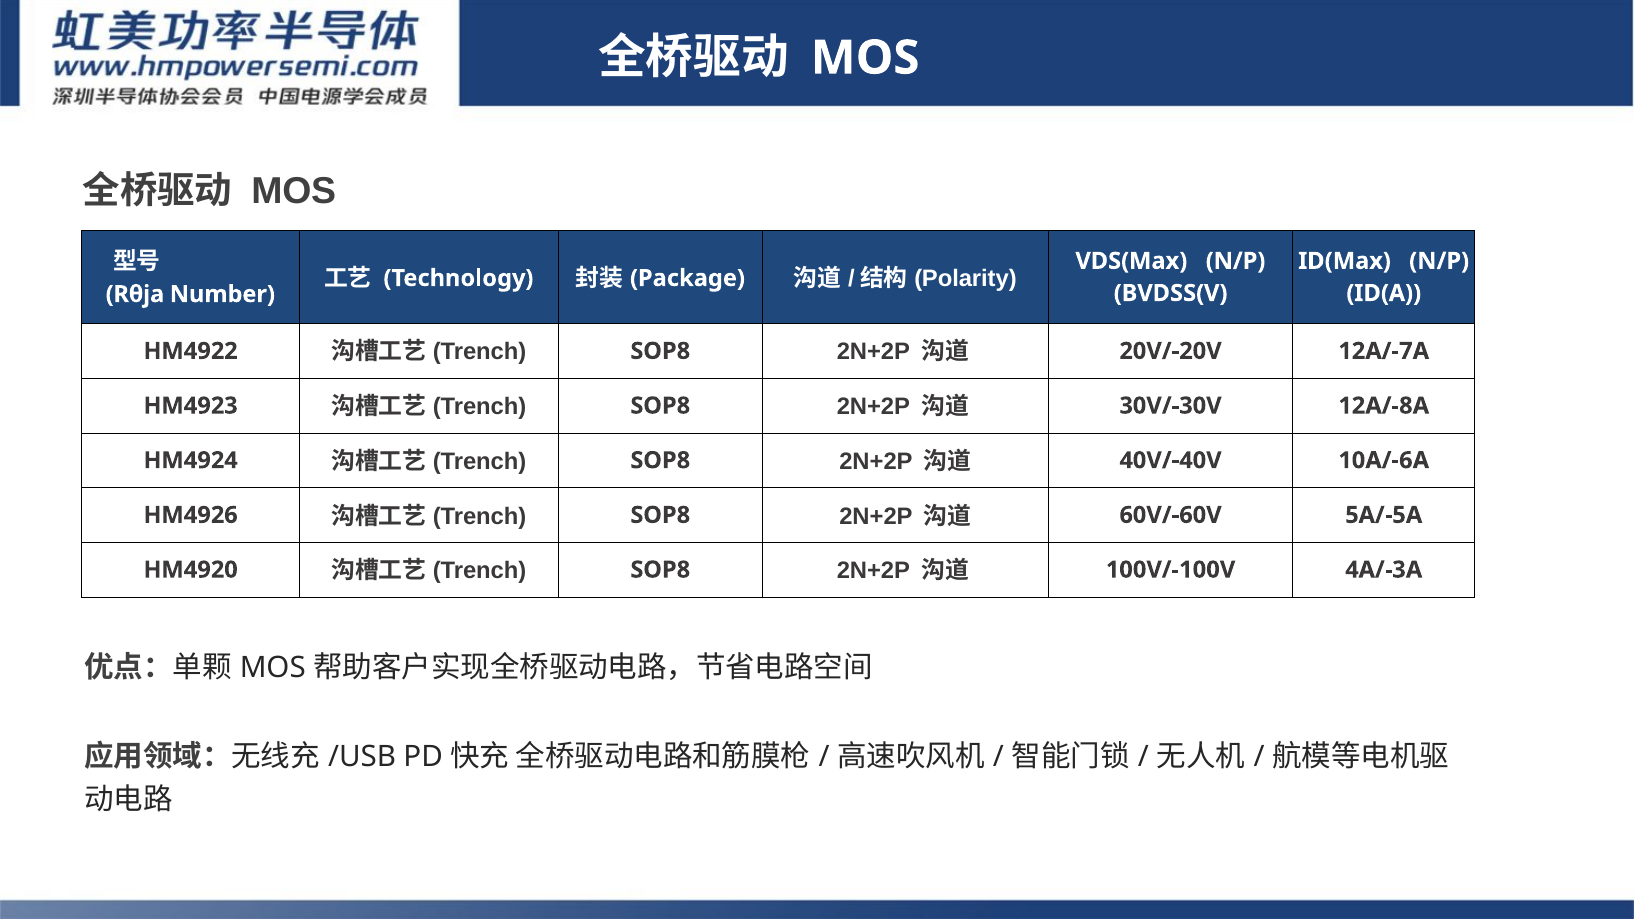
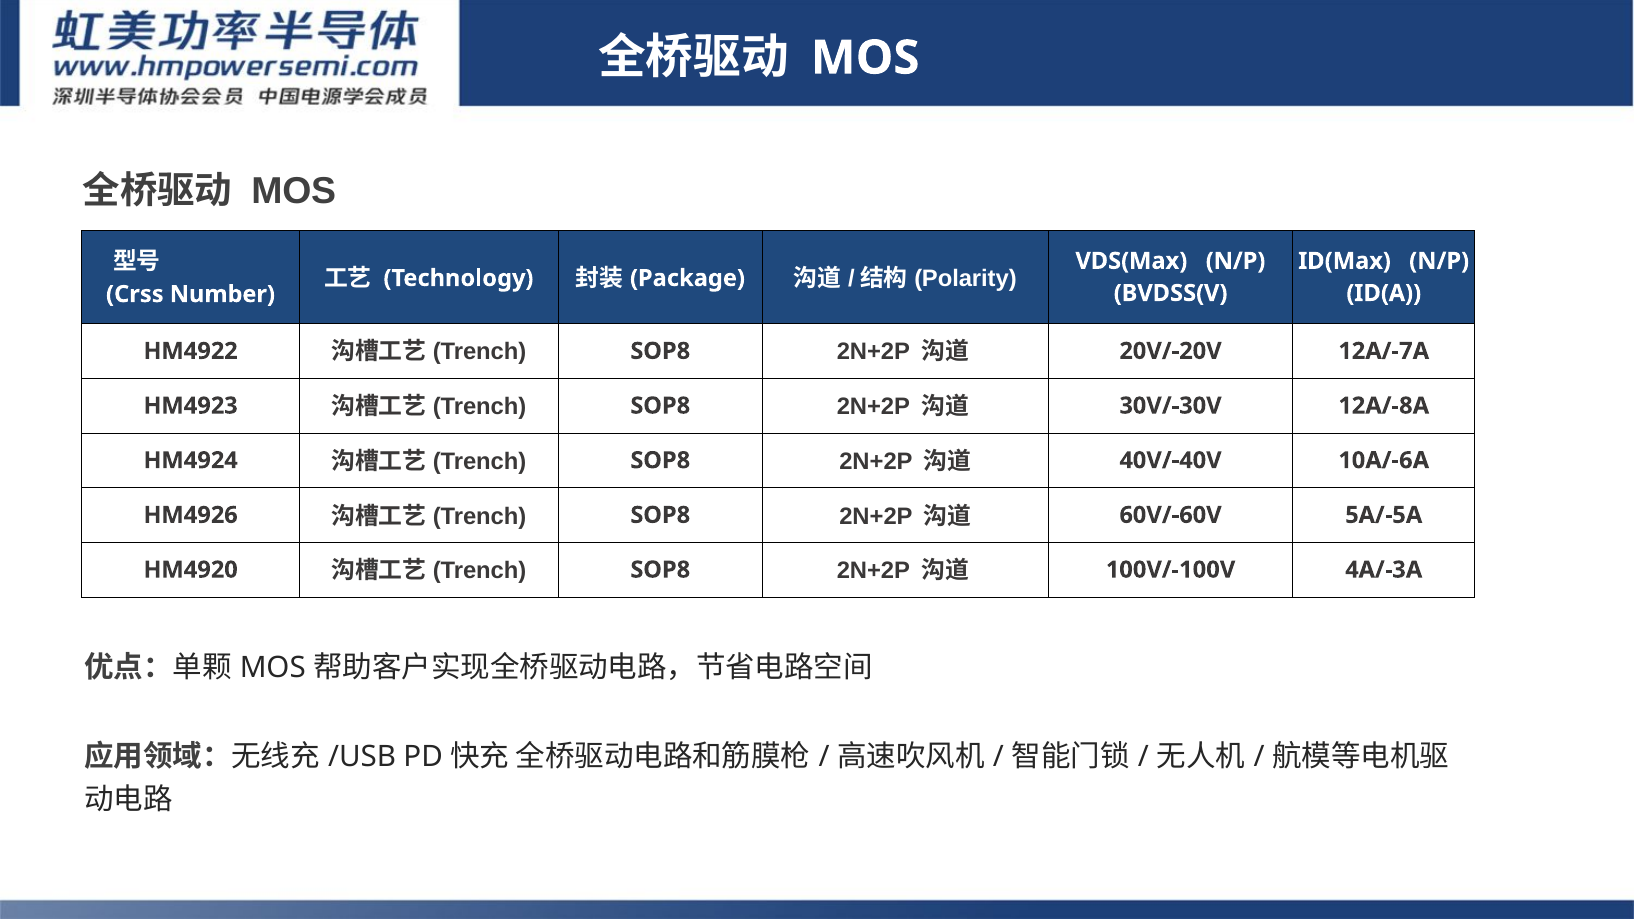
Rθja: Rθja -> Crss (135, 294)
